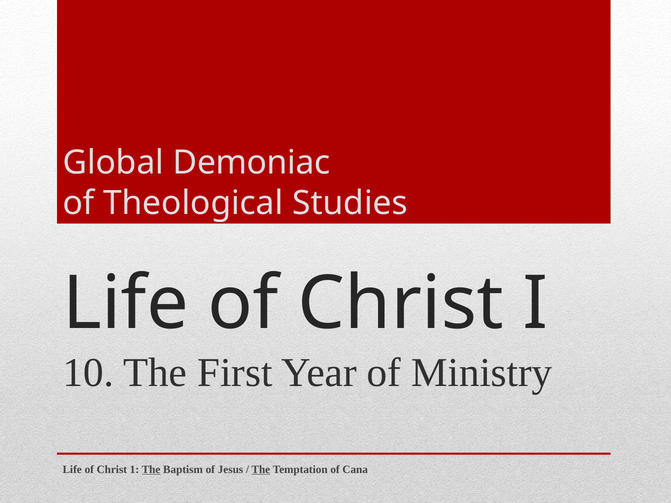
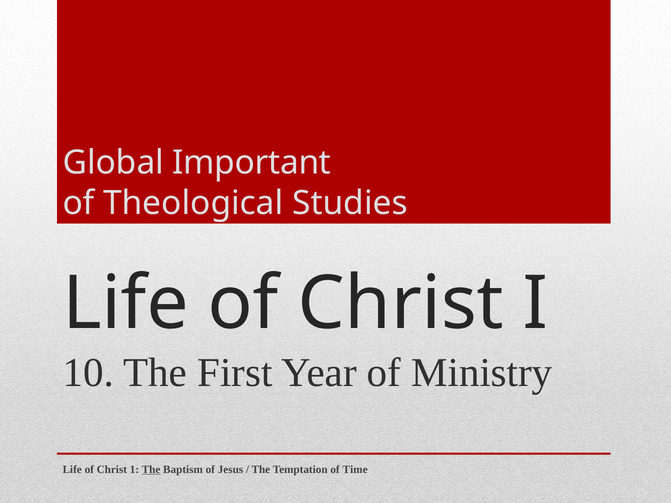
Demoniac: Demoniac -> Important (252, 163)
The underline: present -> none (261, 470)
Cana: Cana -> Time (355, 470)
